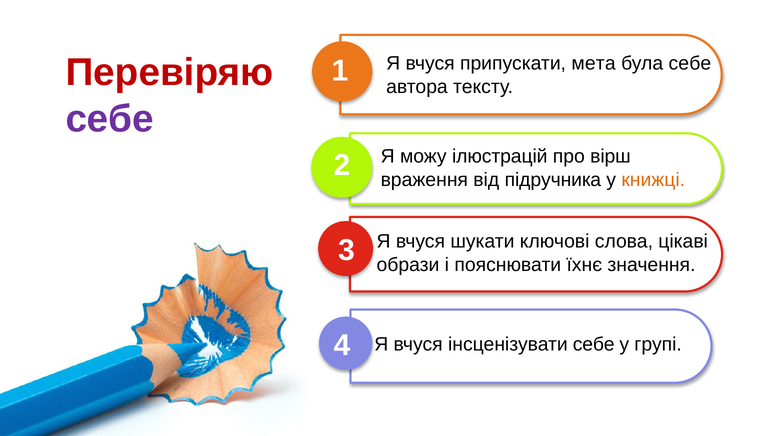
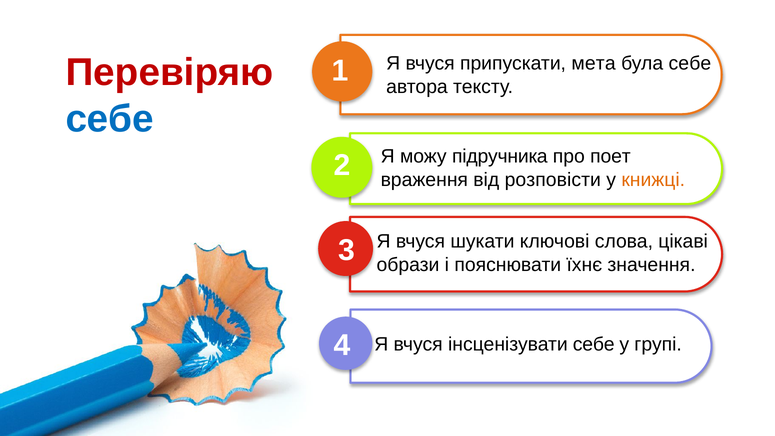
себе colour: purple -> blue (110, 119)
ілюстрацій: ілюстрацій -> підручника (500, 156)
вірш: вірш -> поет (610, 156)
підручника: підручника -> розповісти (553, 180)
